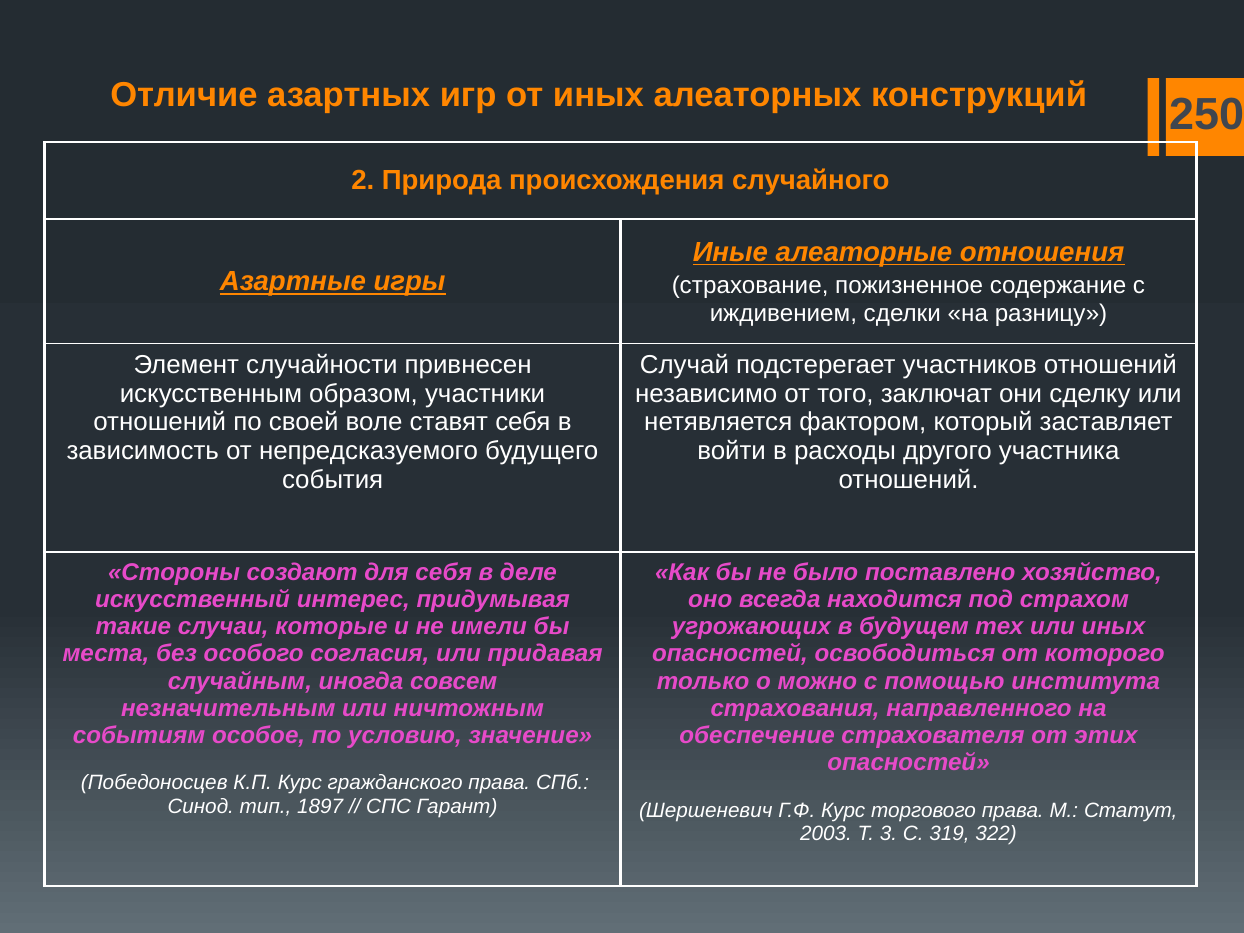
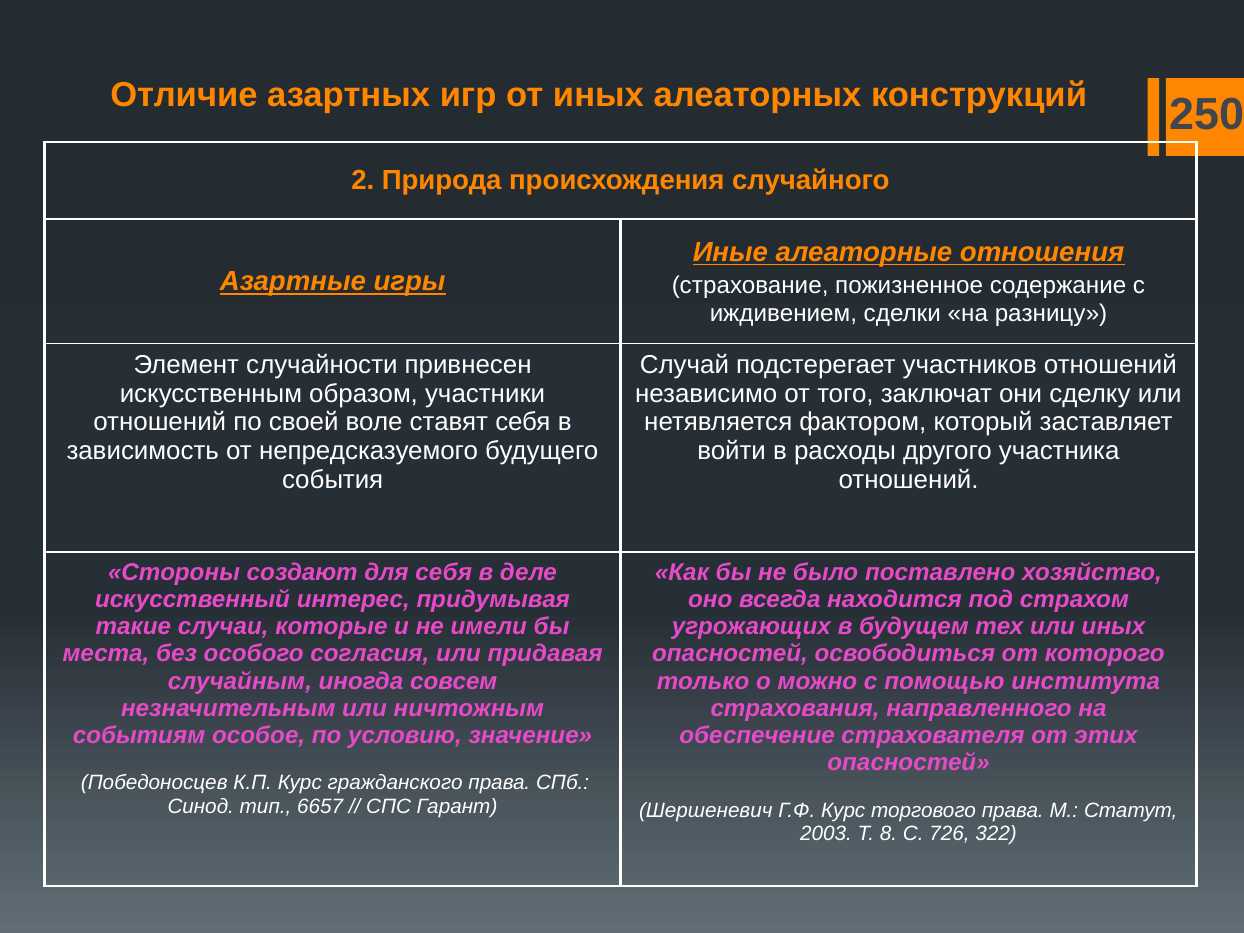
1897: 1897 -> 6657 (320, 806)
3: 3 -> 8 (888, 834)
319: 319 -> 726 (949, 834)
